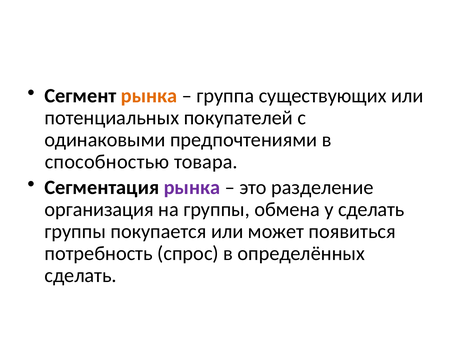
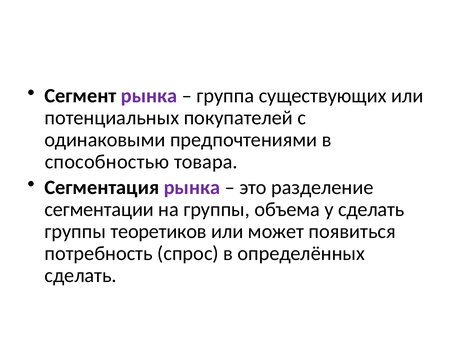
рынка colour: orange -> purple (149, 96)
организация: организация -> сегментации (99, 209)
обмена: обмена -> объема (287, 209)
покупается: покупается -> теоретиков (159, 231)
